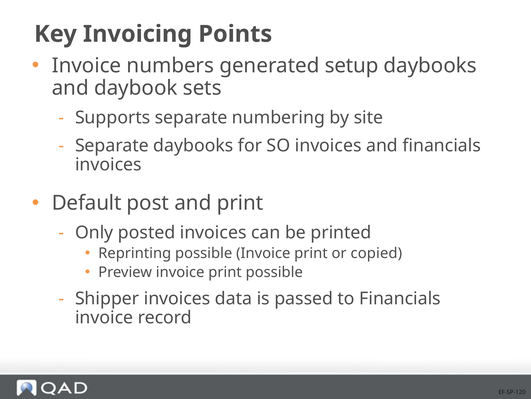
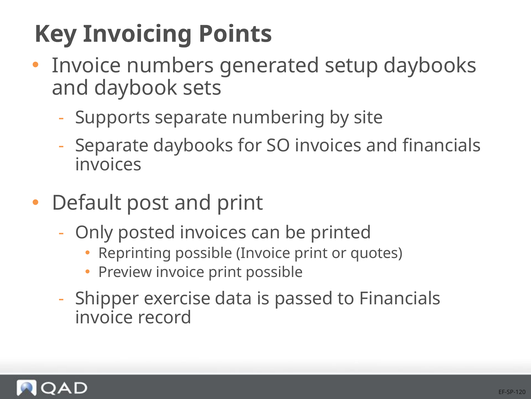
copied: copied -> quotes (376, 253)
Shipper invoices: invoices -> exercise (177, 298)
